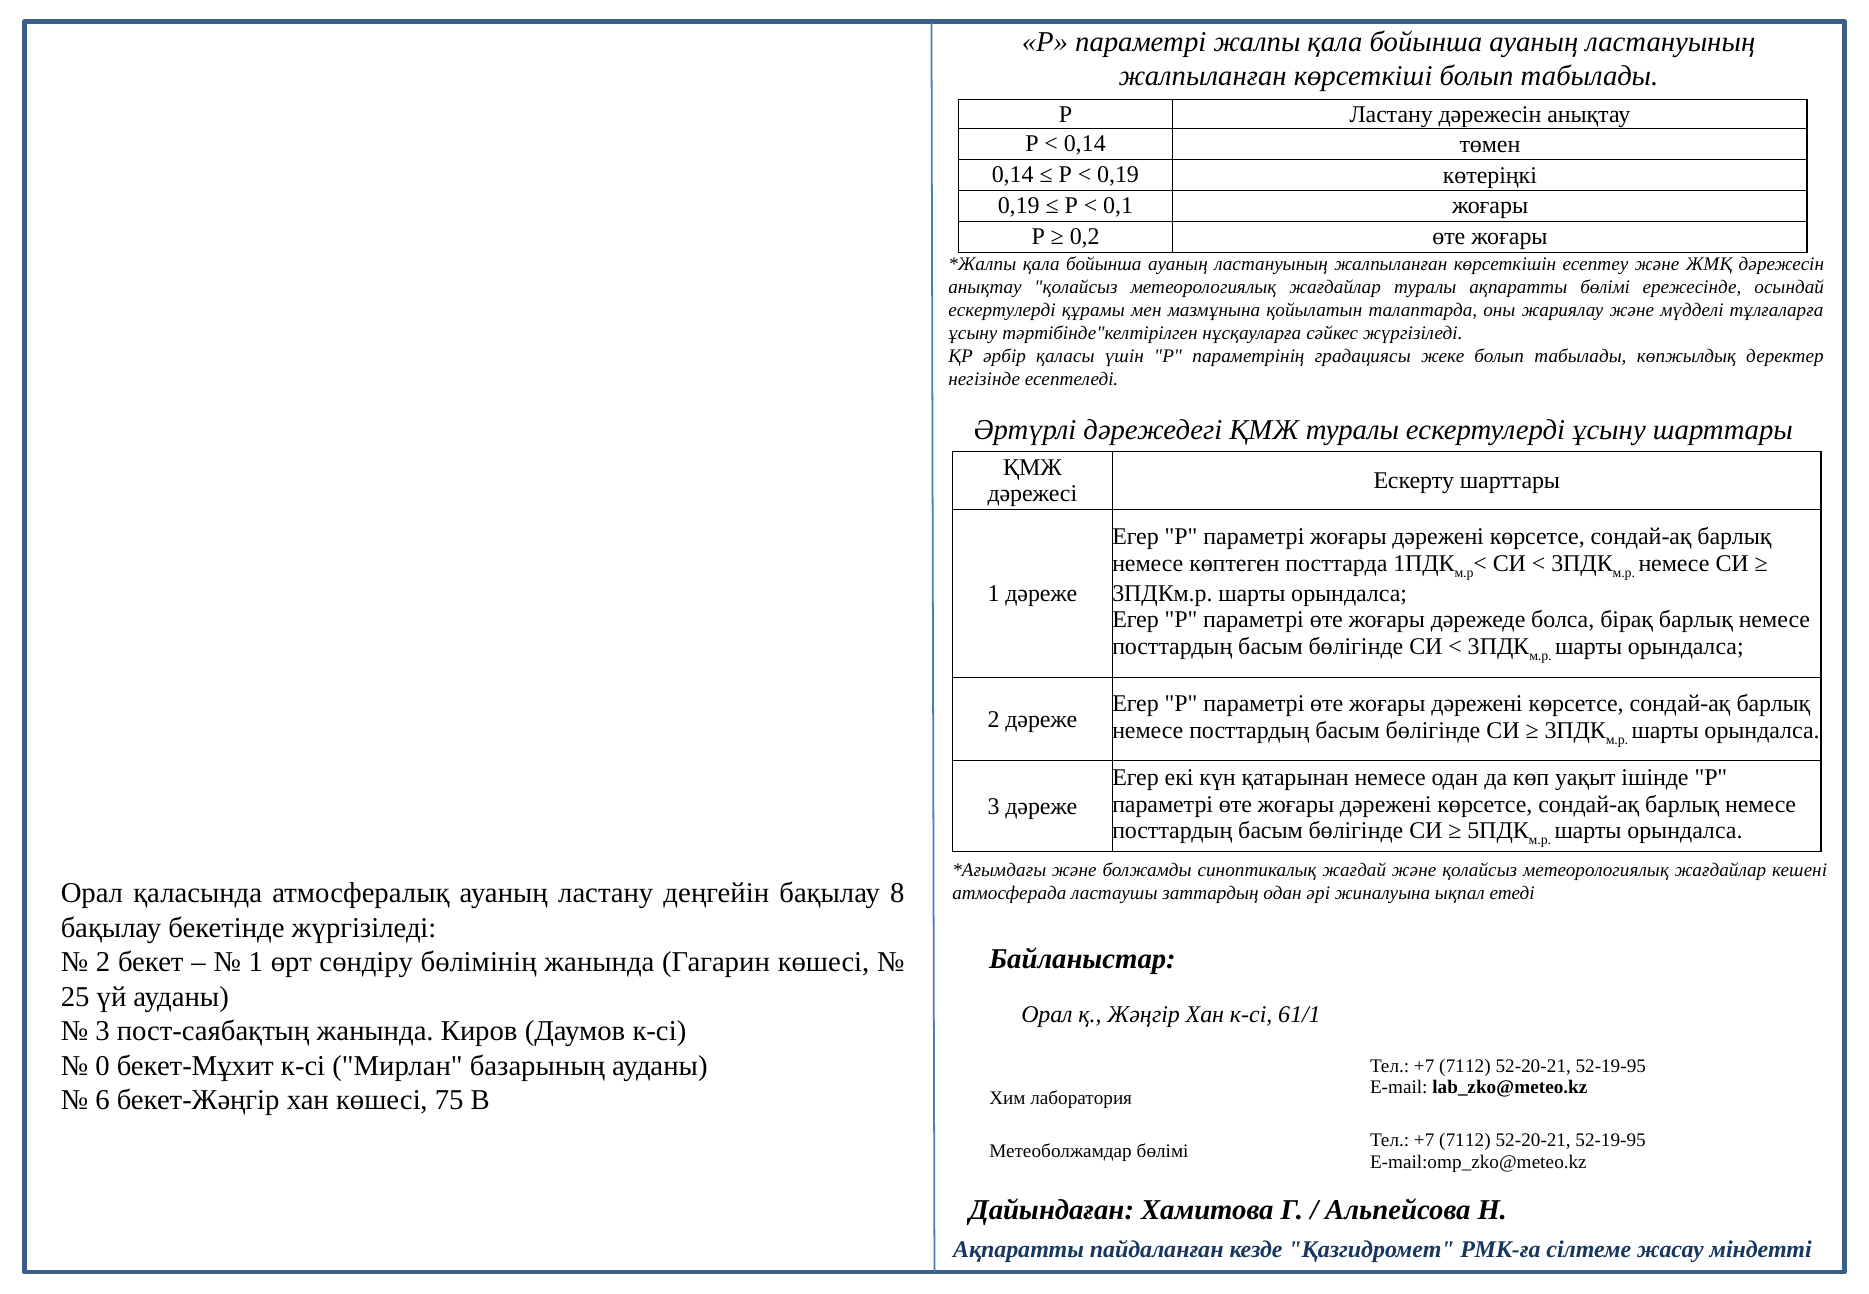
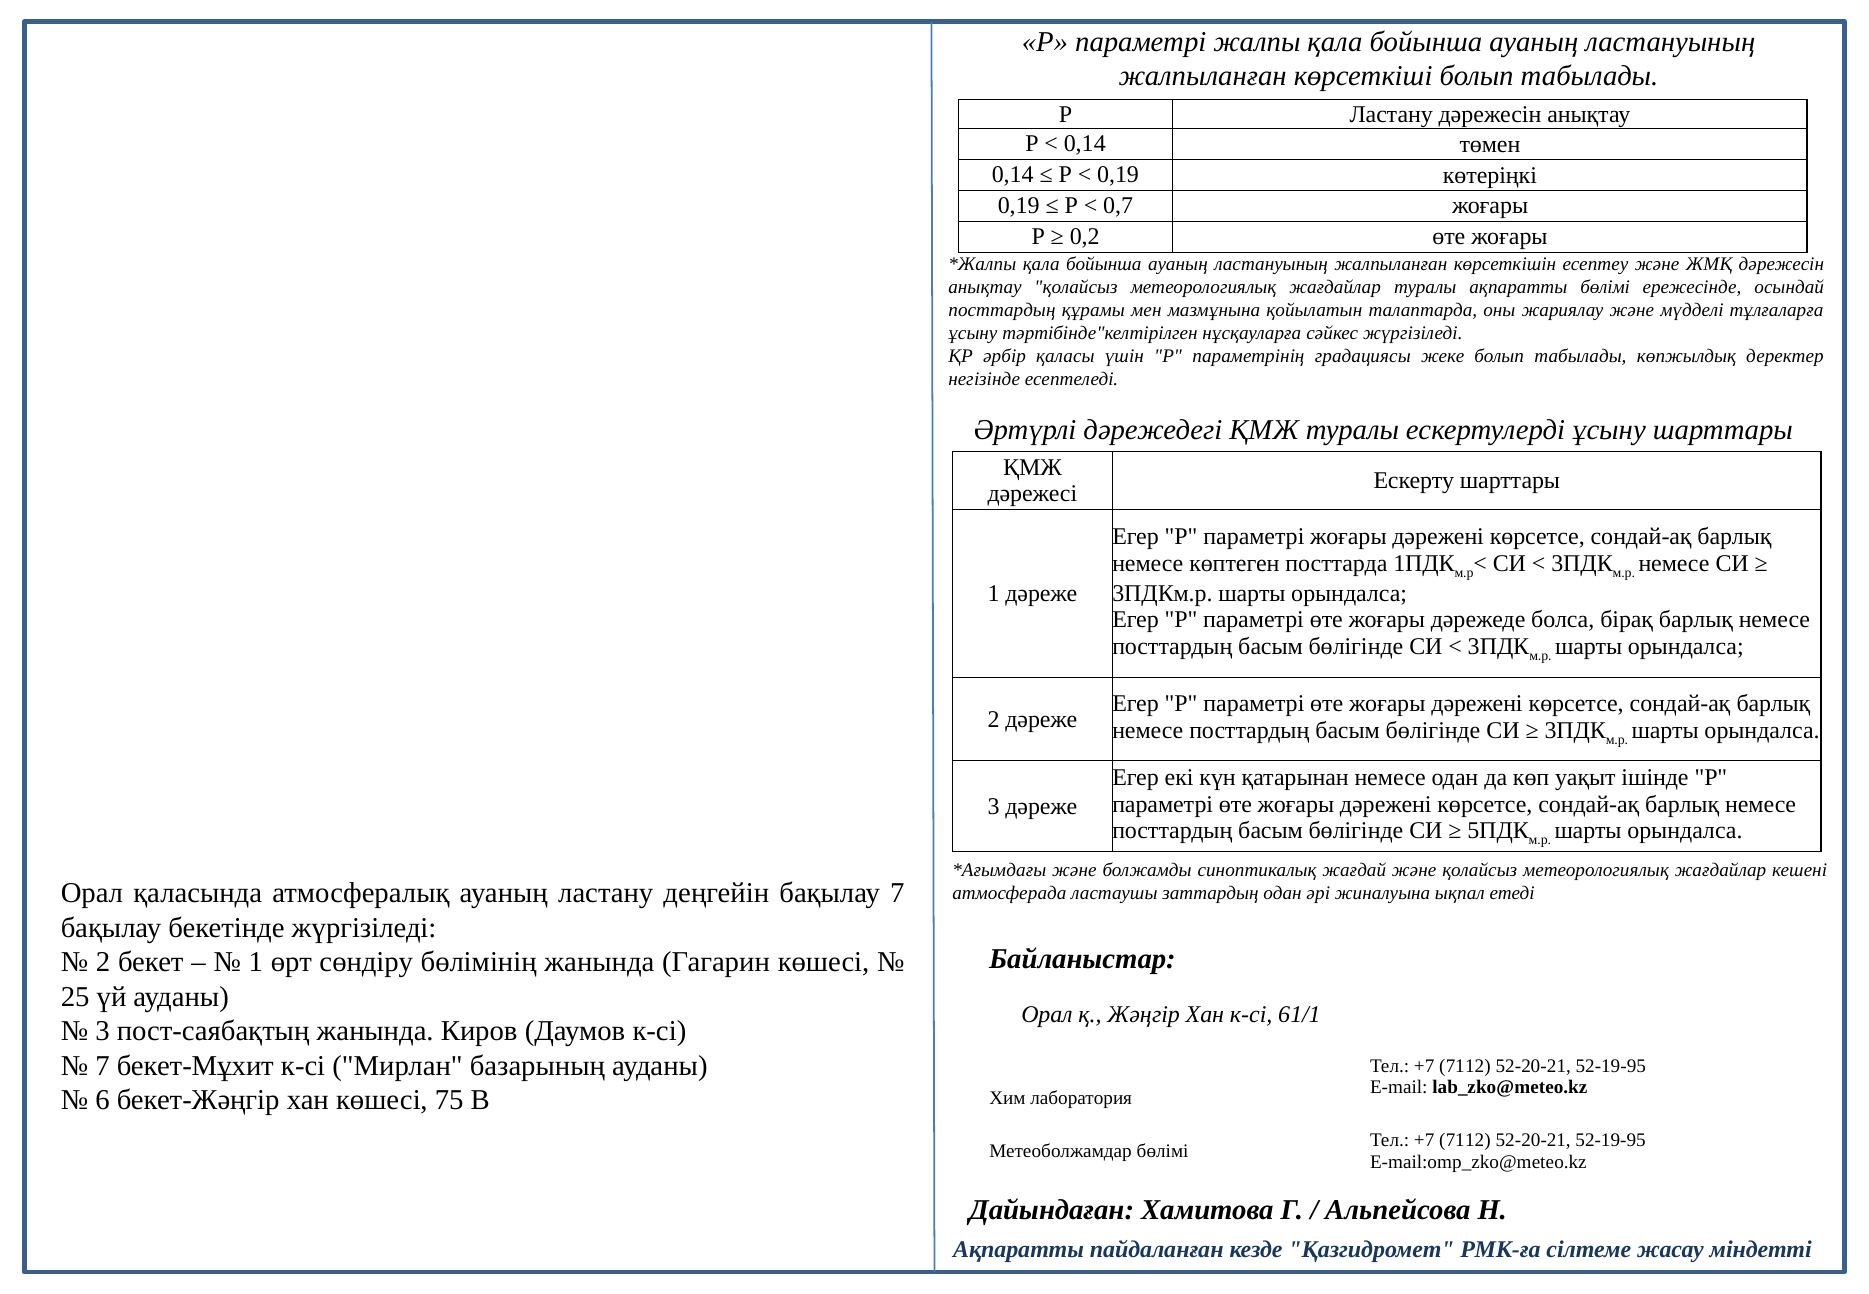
0,1: 0,1 -> 0,7 (1118, 206)
ескертулерді: ескертулерді -> посттардың (1002, 310)
бақылау 8: 8 -> 7 (897, 893)
0: 0 -> 7 (102, 1066)
